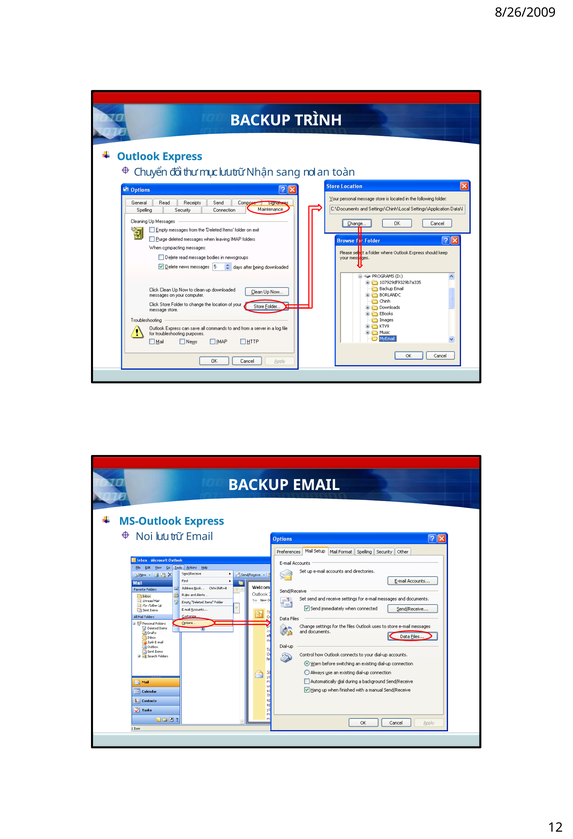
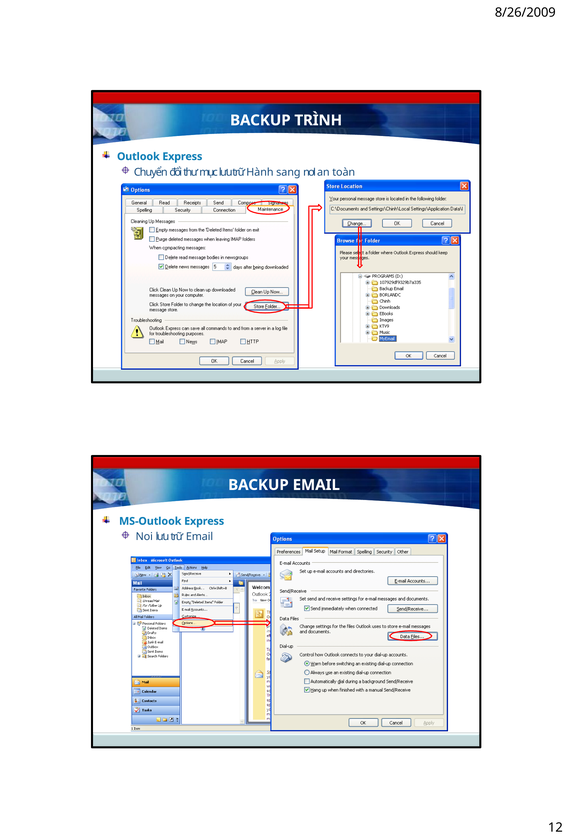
Nhận: Nhận -> Hành (260, 172)
